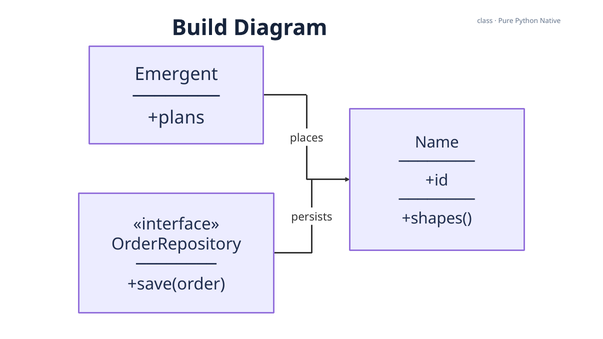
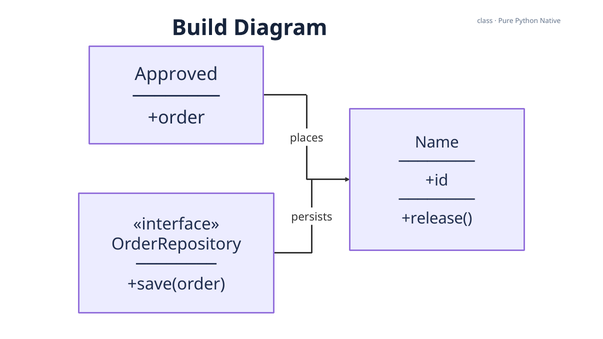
Emergent: Emergent -> Approved (176, 75)
+plans: +plans -> +order (176, 118)
+shapes(: +shapes( -> +release( (437, 219)
